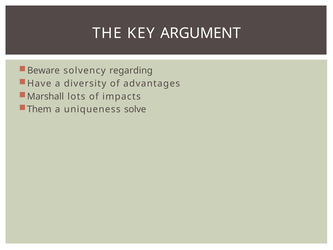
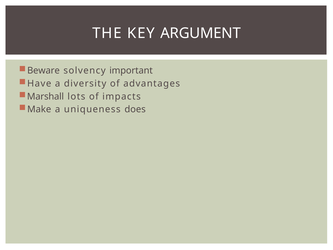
regarding: regarding -> important (131, 70)
Them: Them -> Make (39, 109)
solve: solve -> does (135, 109)
